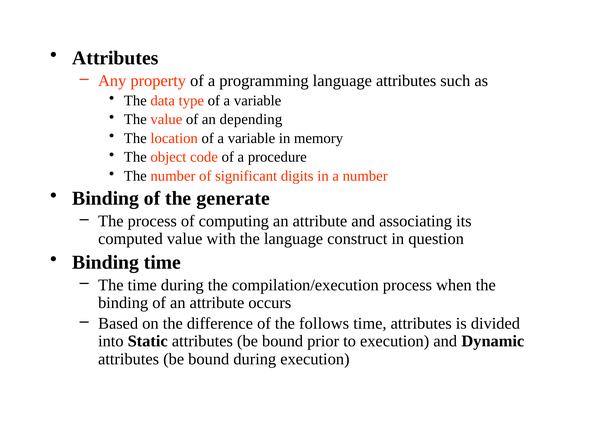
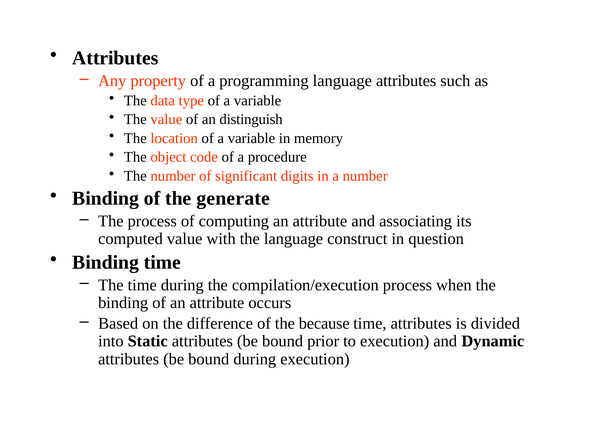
depending: depending -> distinguish (251, 120)
follows: follows -> because (324, 324)
